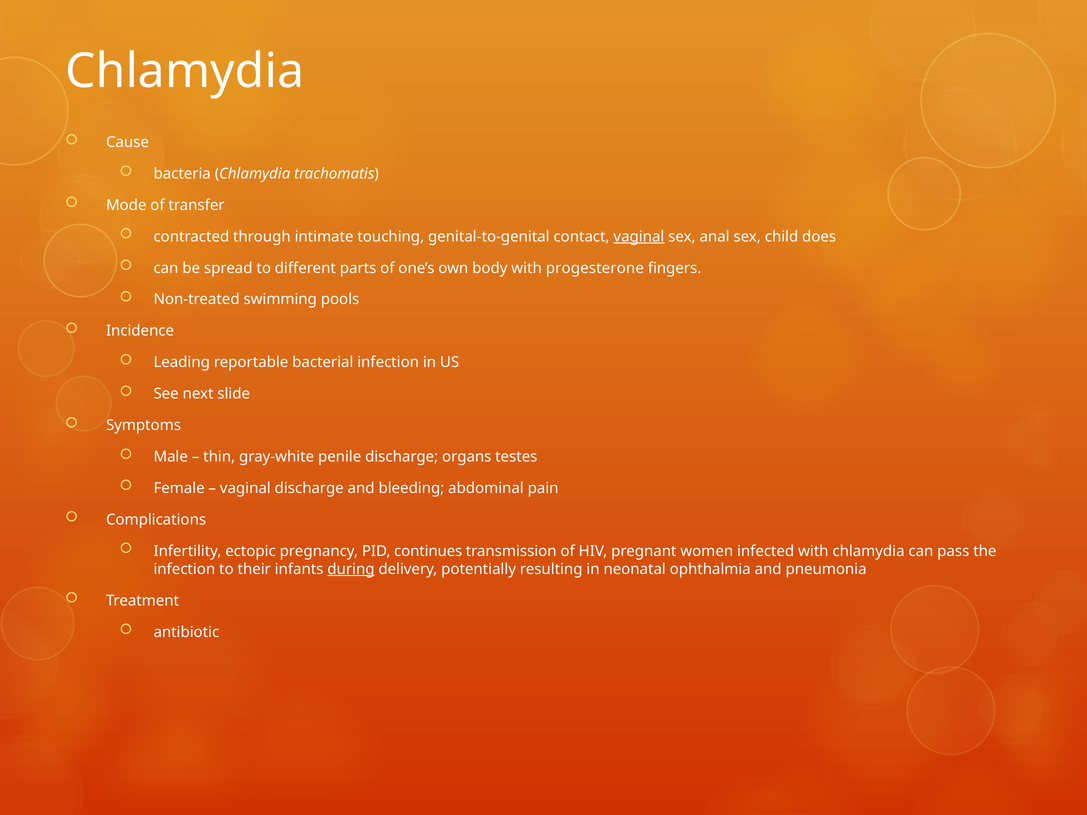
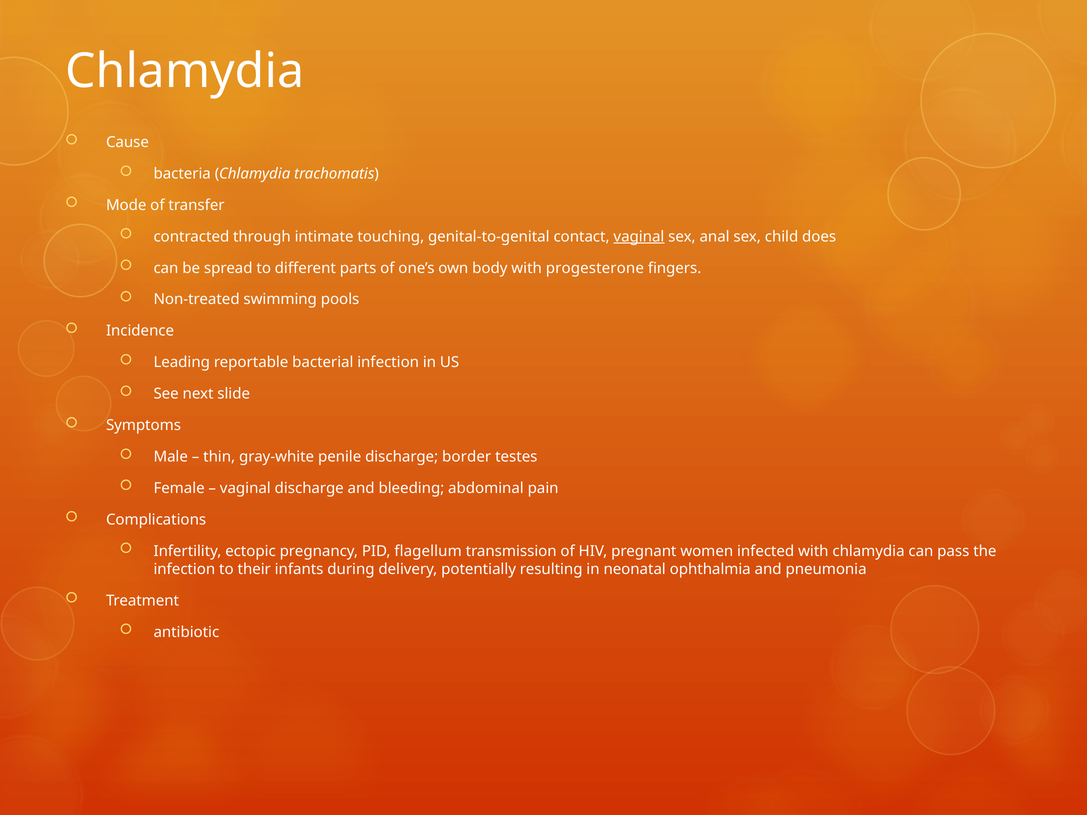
organs: organs -> border (467, 457)
continues: continues -> flagellum (428, 551)
during underline: present -> none (351, 569)
